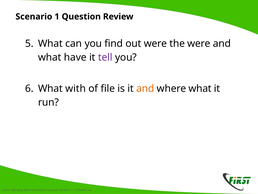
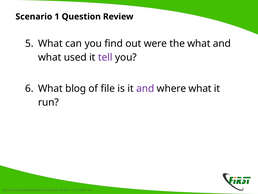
the were: were -> what (199, 44)
have: have -> used (75, 57)
What with: with -> blog (76, 88)
and colour: orange -> purple (145, 88)
